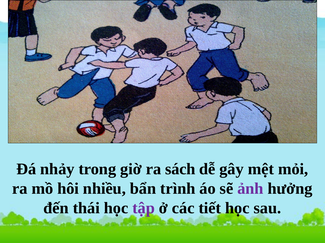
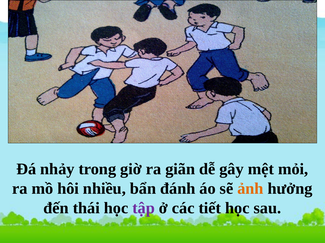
sách: sách -> giãn (180, 170)
trình: trình -> đánh (178, 189)
ảnh colour: purple -> orange (250, 189)
